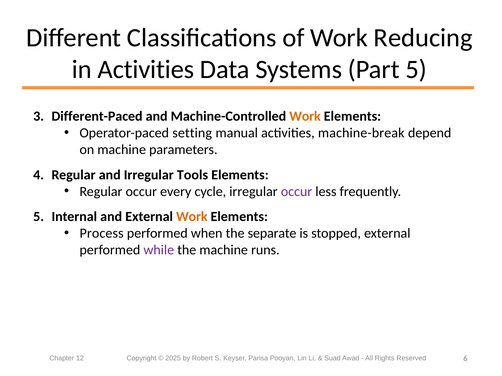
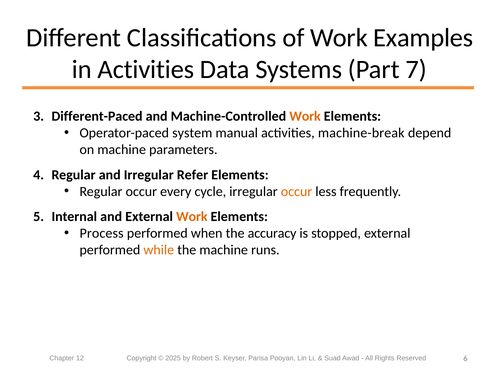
Reducing: Reducing -> Examples (423, 38)
Part 5: 5 -> 7 (416, 70)
setting: setting -> system (192, 133)
Tools: Tools -> Refer (193, 175)
occur colour: purple -> orange (297, 192)
separate: separate -> accuracy (272, 234)
while colour: purple -> orange (159, 250)
